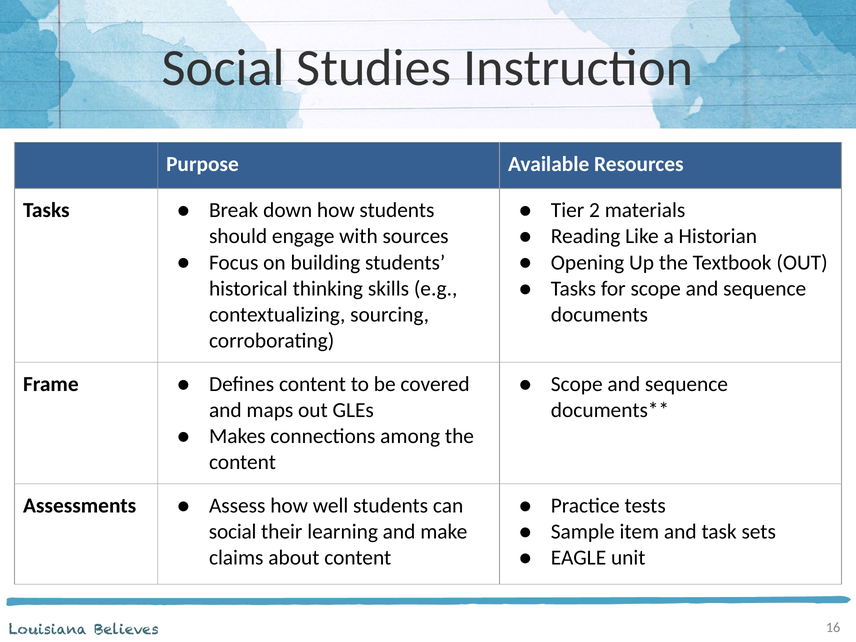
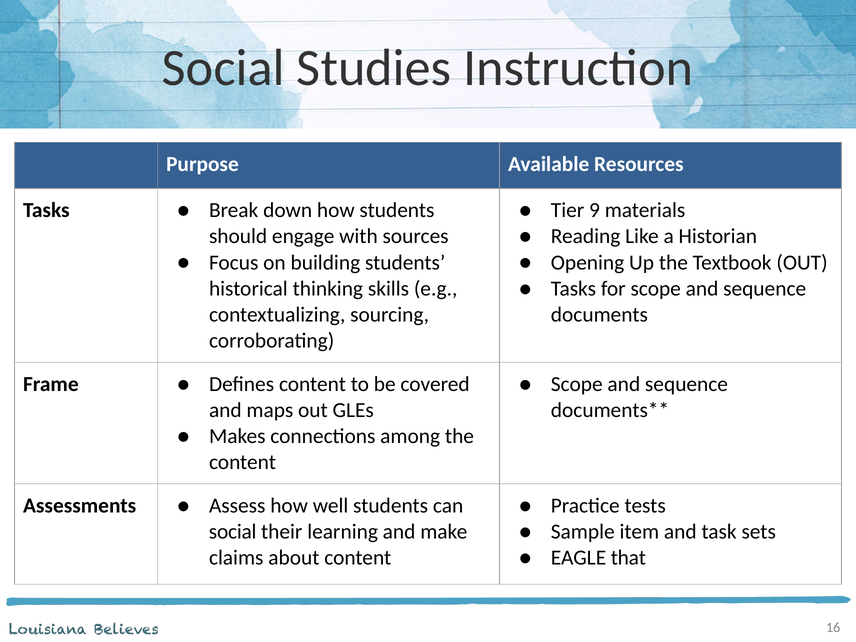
2: 2 -> 9 (595, 210)
unit: unit -> that (628, 558)
